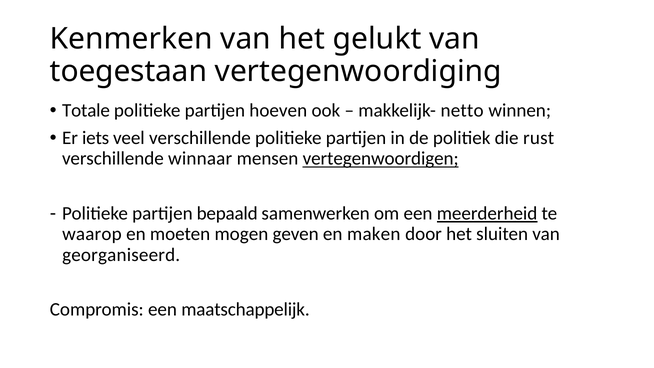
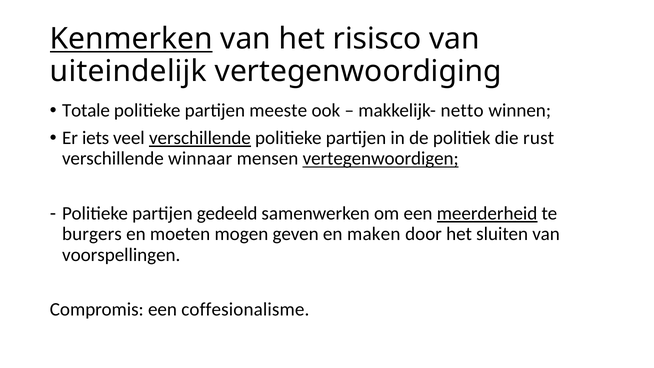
Kenmerken underline: none -> present (131, 39)
gelukt: gelukt -> risisco (377, 39)
toegestaan: toegestaan -> uiteindelijk (128, 71)
hoeven: hoeven -> meeste (278, 111)
verschillende underline: none -> present (200, 138)
bepaald: bepaald -> gedeeld (227, 213)
waarop: waarop -> burgers (92, 234)
georganiseerd: georganiseerd -> voorspellingen (121, 255)
maatschappelijk: maatschappelijk -> coffesionalisme (245, 309)
